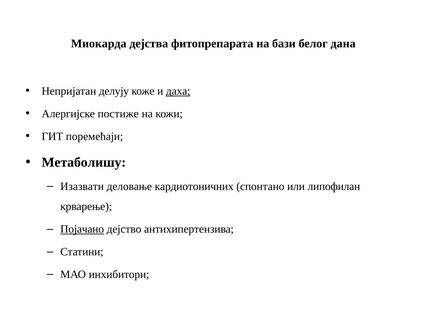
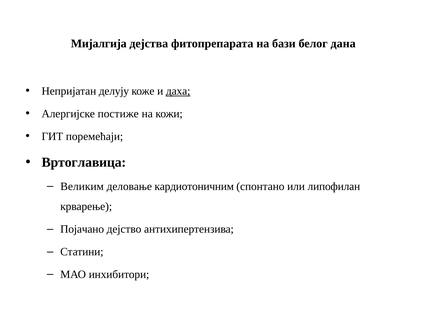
Миокарда: Миокарда -> Мијалгија (99, 44)
Метаболишу: Метаболишу -> Вртоглавица (84, 163)
Изазвати: Изазвати -> Великим (82, 186)
кардиотоничних: кардиотоничних -> кардиотоничним (194, 186)
Појачано underline: present -> none (82, 229)
